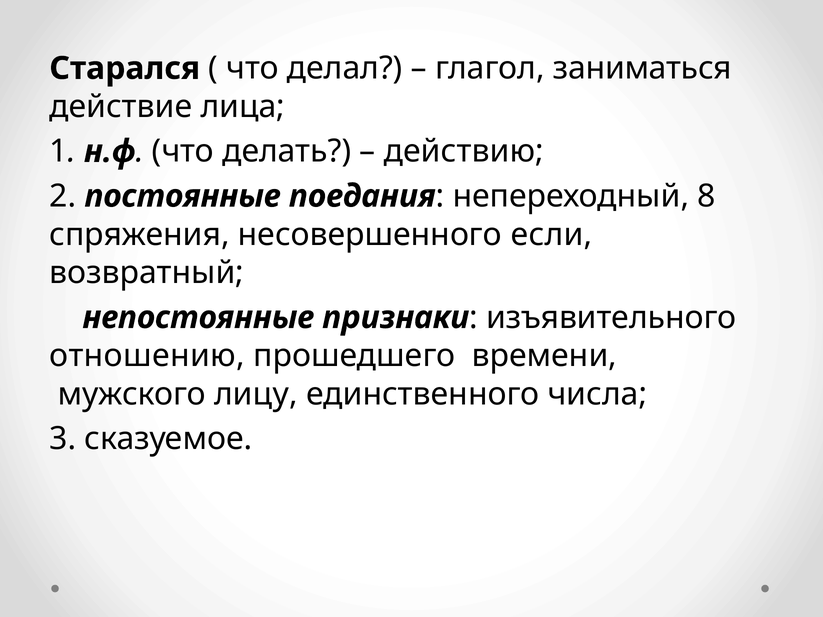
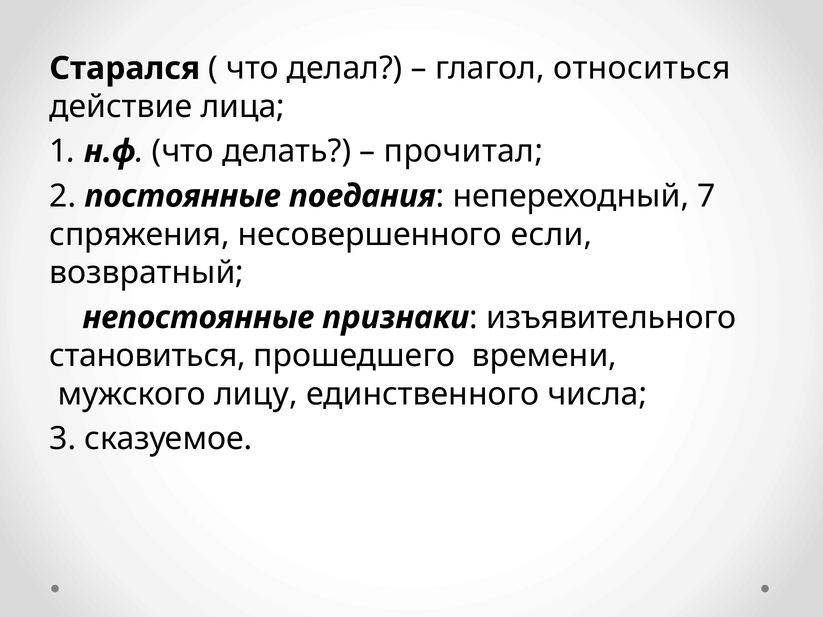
заниматься: заниматься -> относиться (642, 68)
действию: действию -> прочитал (464, 151)
8: 8 -> 7 (706, 196)
отношению: отношению -> становиться (147, 356)
